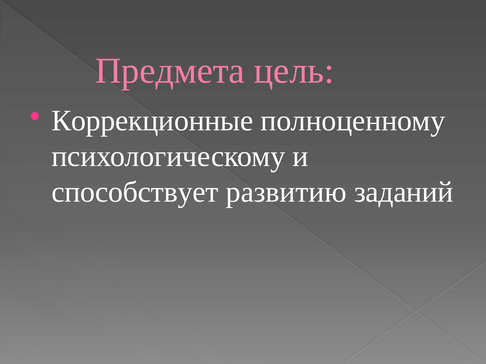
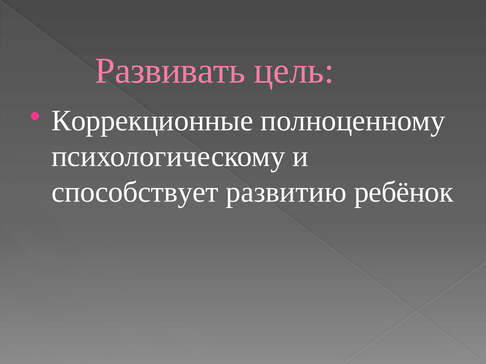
Предмета: Предмета -> Развивать (170, 71)
заданий: заданий -> ребёнок (404, 192)
